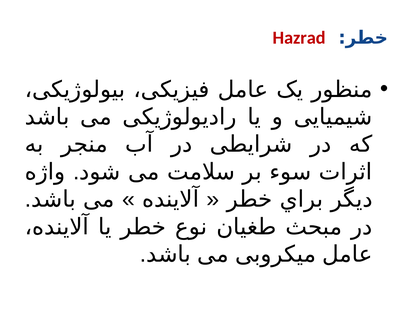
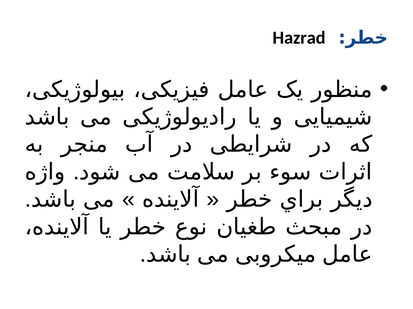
Hazrad colour: red -> black (299, 38)
